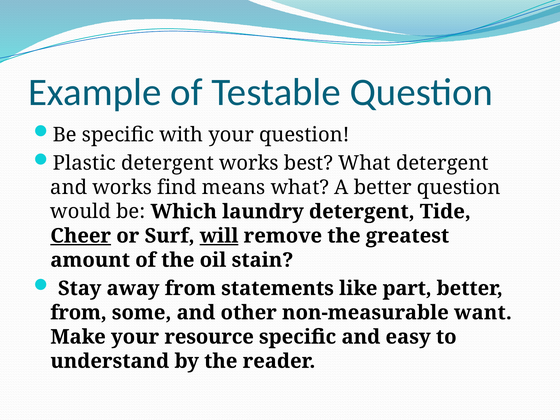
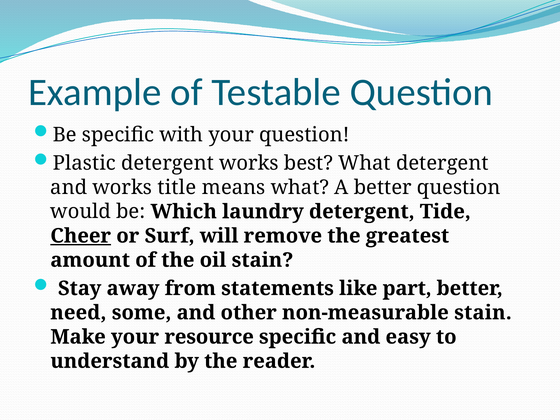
find: find -> title (177, 187)
will underline: present -> none (219, 236)
from: from -> need (78, 313)
non-measurable want: want -> stain (483, 313)
